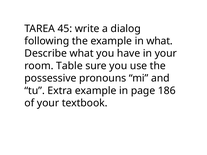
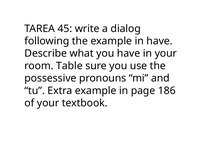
in what: what -> have (160, 41)
